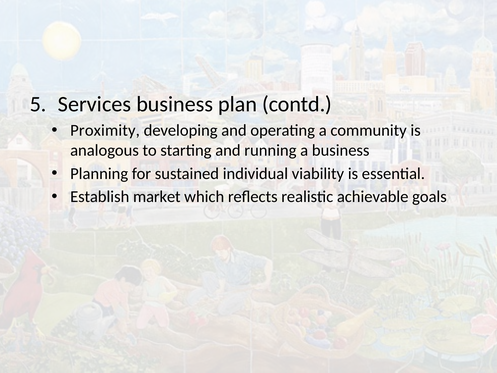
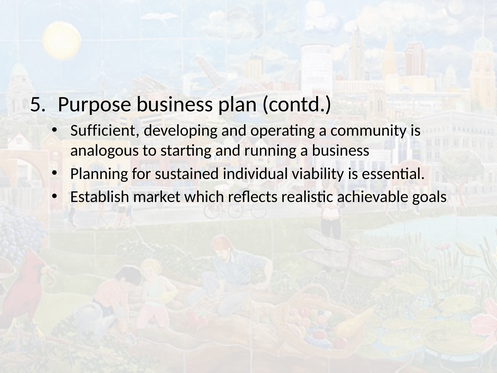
Services: Services -> Purpose (95, 104)
Proximity: Proximity -> Sufficient (105, 130)
